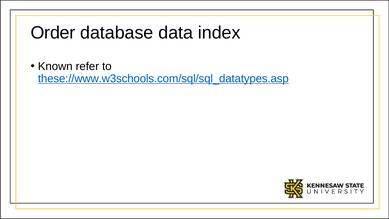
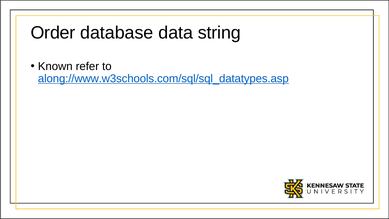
index: index -> string (219, 33)
these://www.w3schools.com/sql/sql_datatypes.asp: these://www.w3schools.com/sql/sql_datatypes.asp -> along://www.w3schools.com/sql/sql_datatypes.asp (163, 78)
